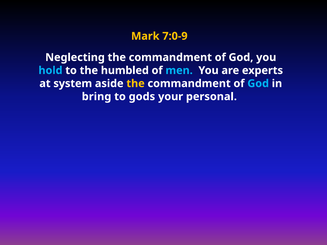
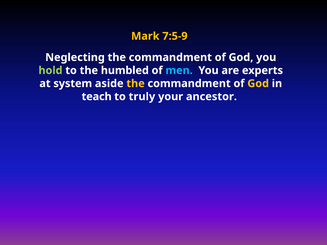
7:0-9: 7:0-9 -> 7:5-9 (175, 36)
hold colour: light blue -> light green (50, 71)
God colour: light blue -> yellow (258, 84)
bring: bring -> teach (97, 97)
gods: gods -> truly (142, 97)
personal: personal -> ancestor (211, 97)
